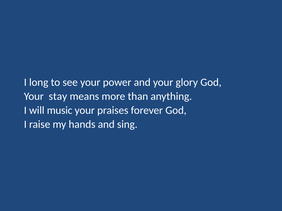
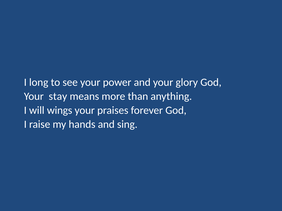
music: music -> wings (60, 111)
